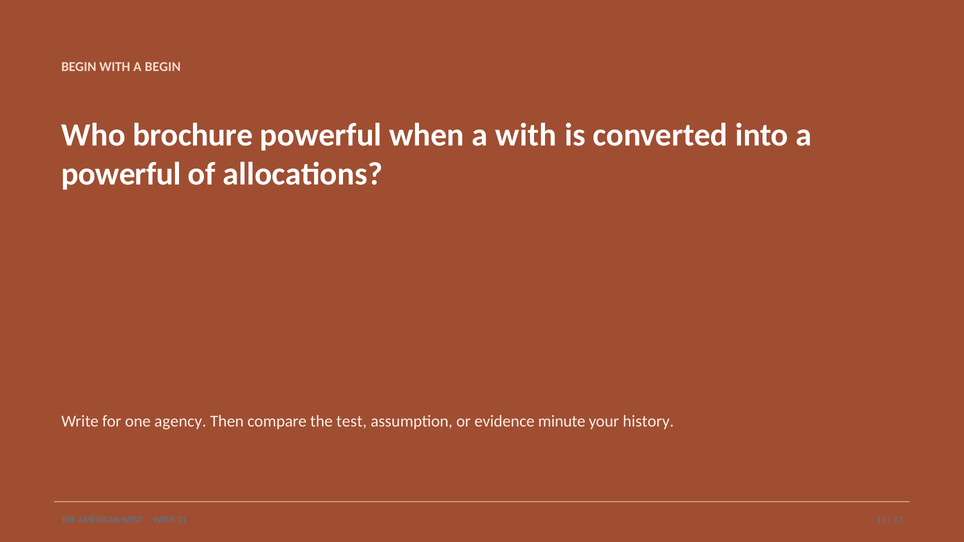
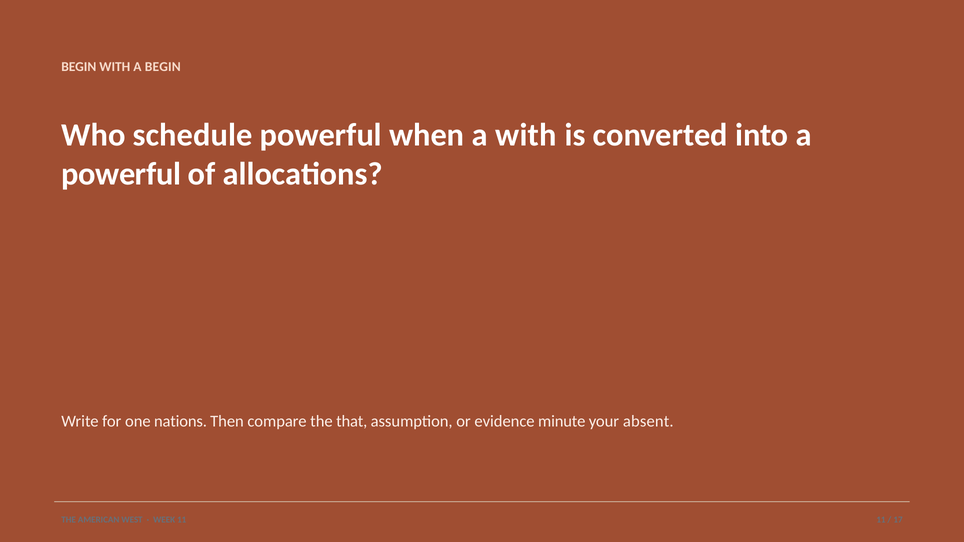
brochure: brochure -> schedule (193, 135)
agency: agency -> nations (181, 421)
test: test -> that (352, 421)
history: history -> absent (648, 421)
